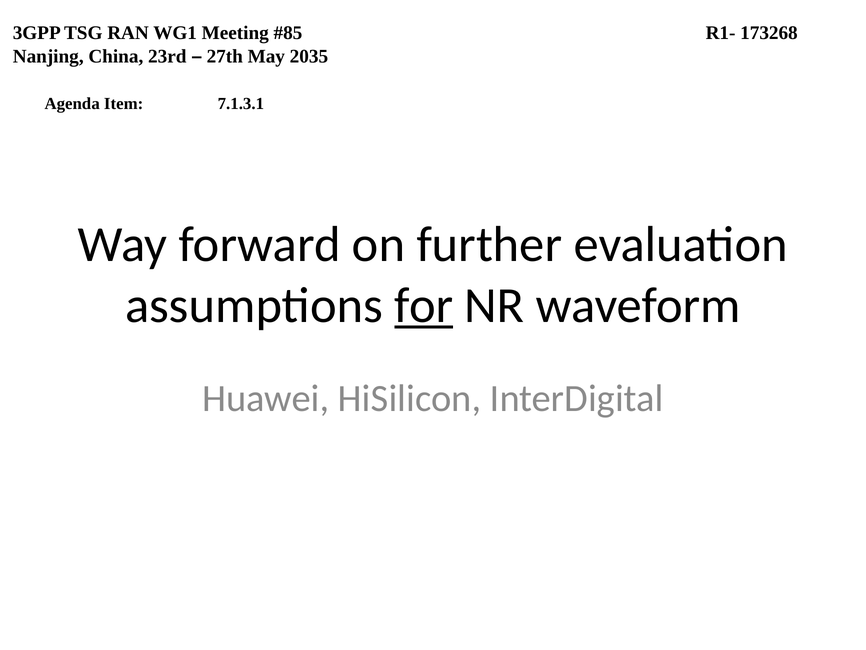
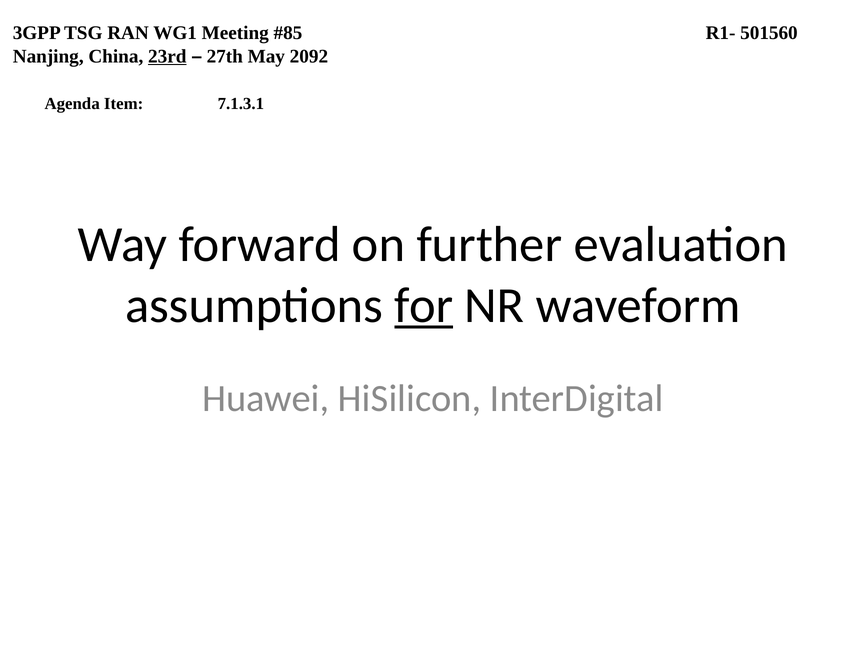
173268: 173268 -> 501560 (769, 33)
23rd underline: none -> present (167, 56)
2035: 2035 -> 2092 (309, 56)
